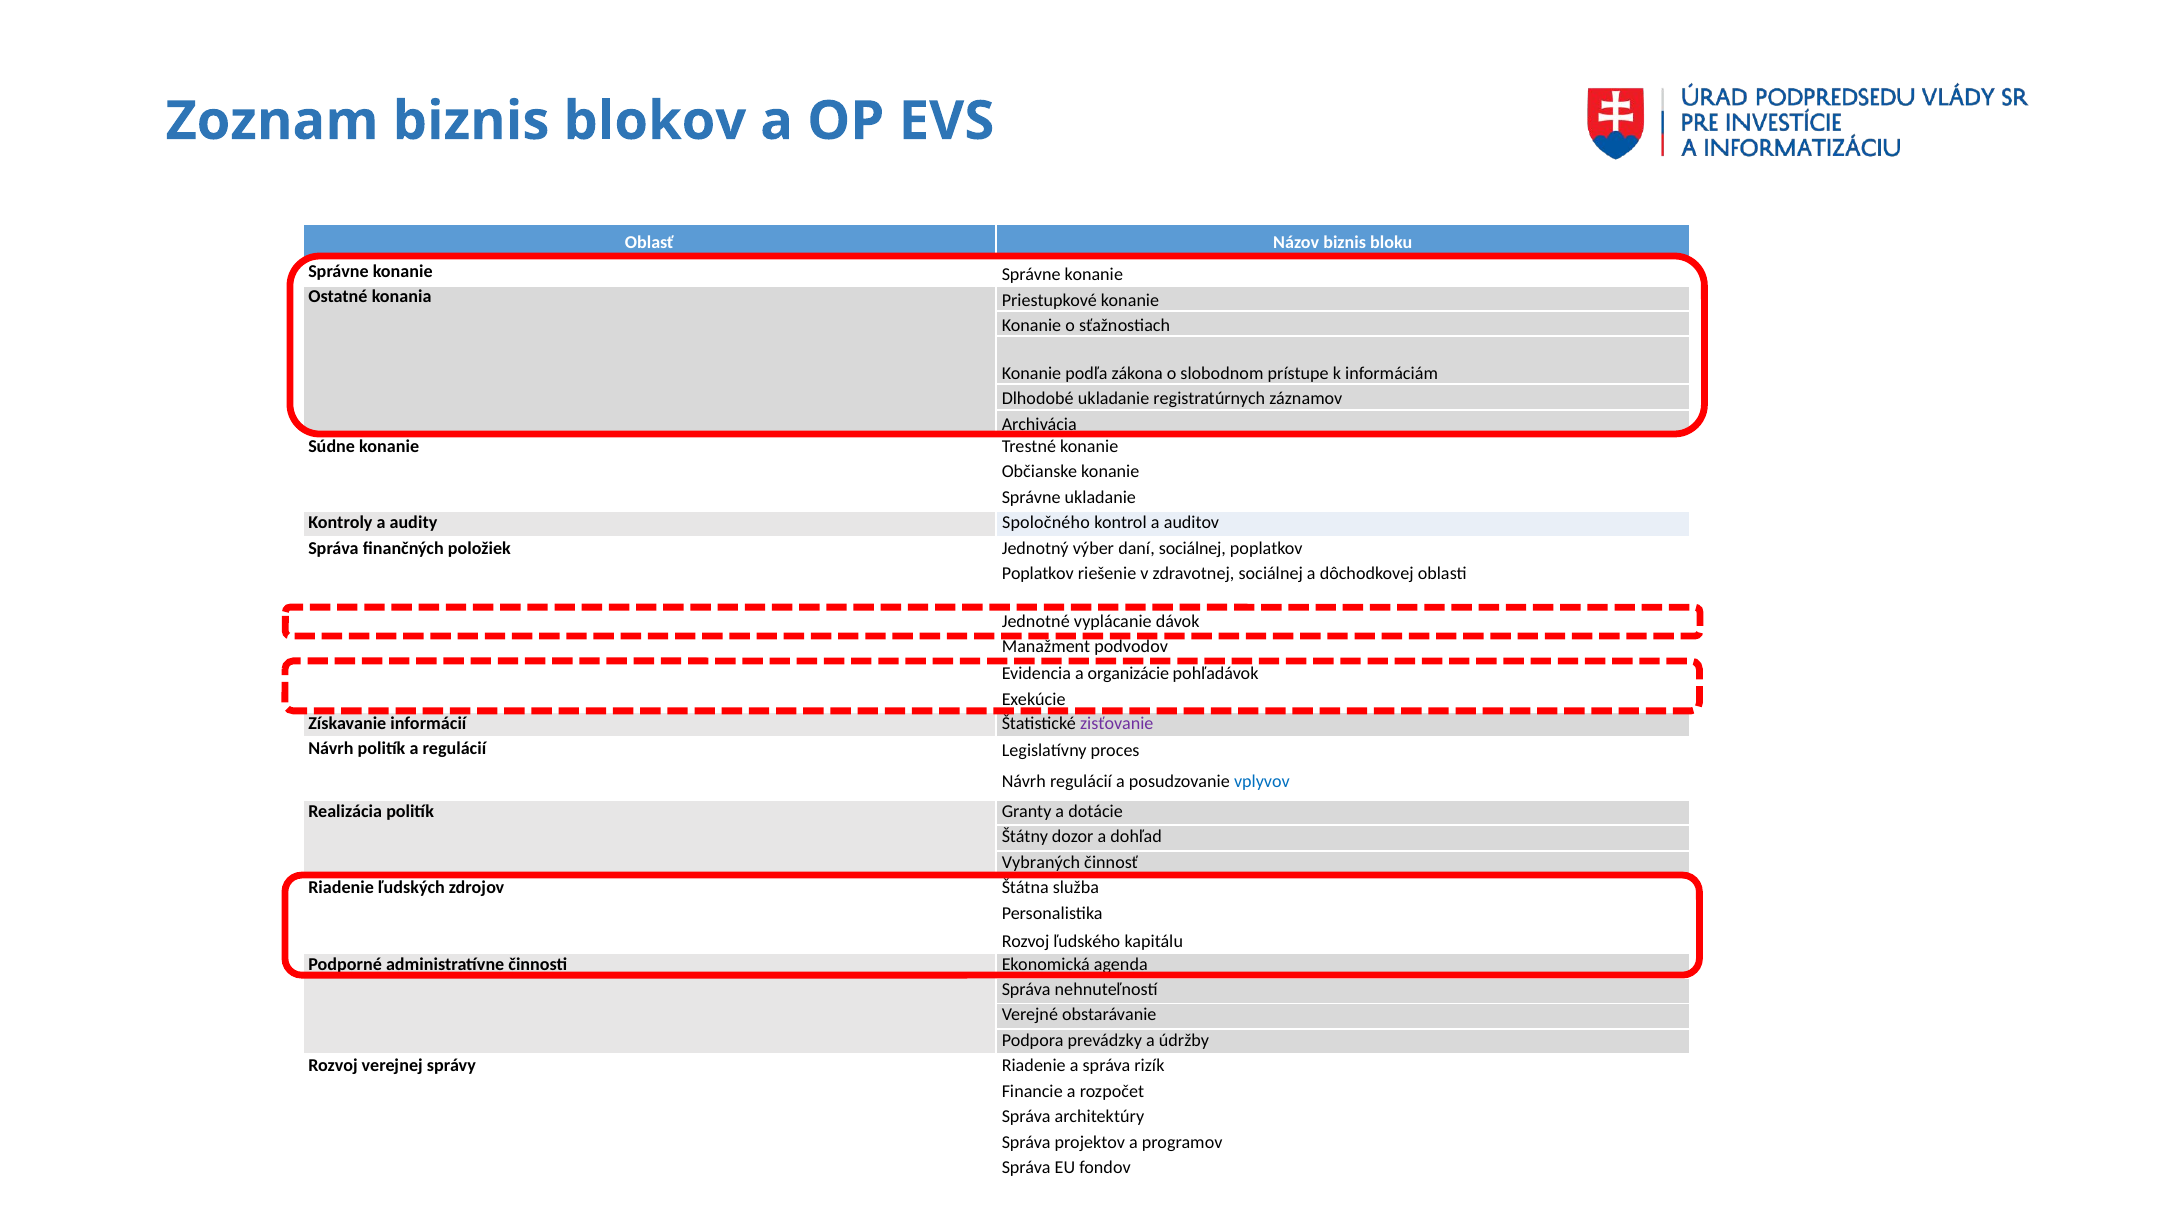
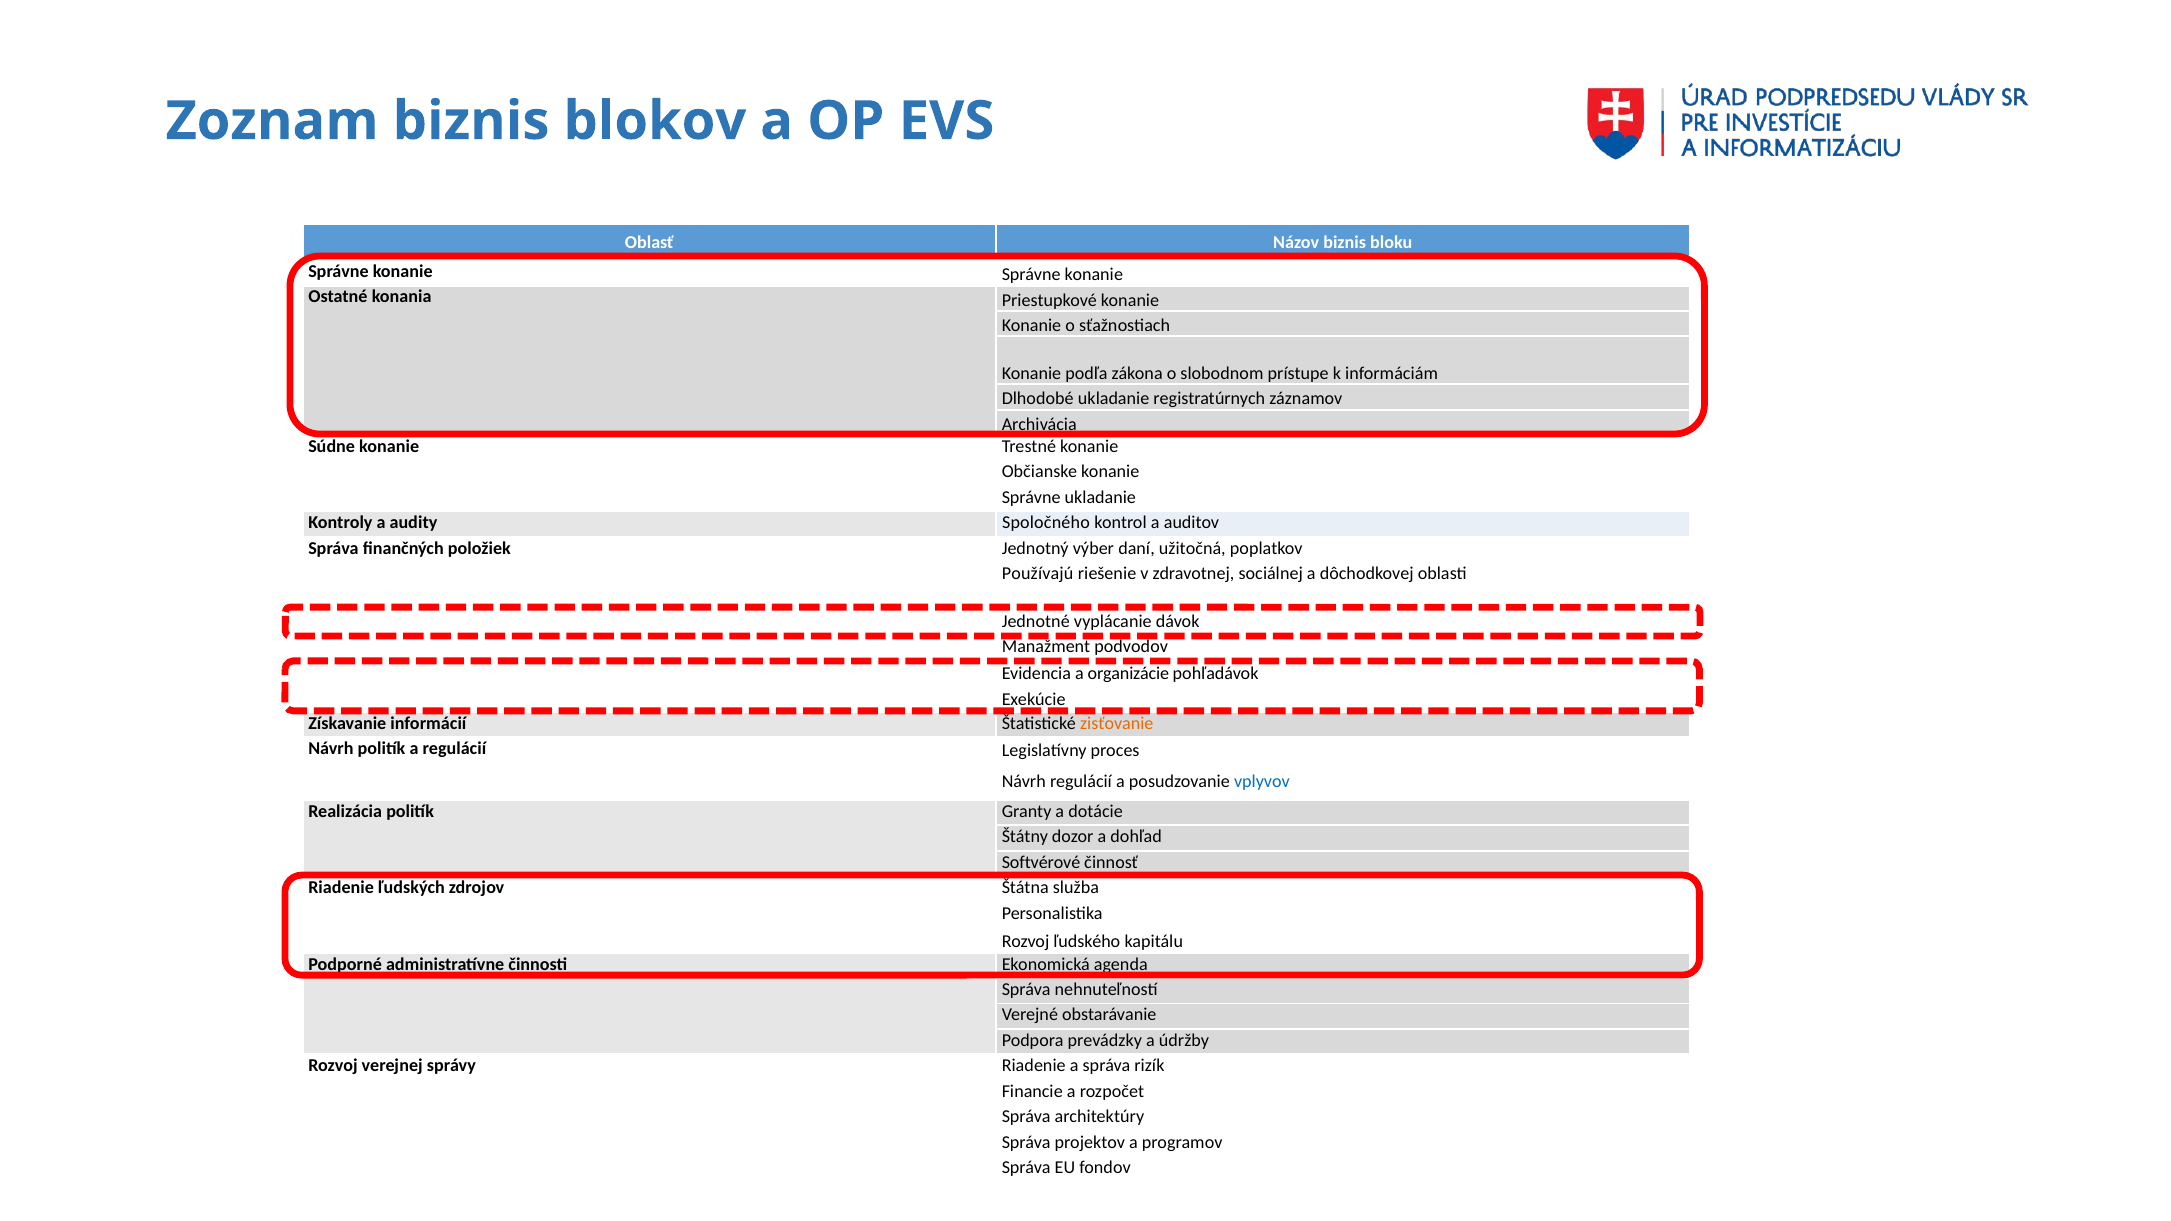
daní sociálnej: sociálnej -> užitočná (1192, 548)
Poplatkov: Poplatkov -> Používajú (1038, 574)
zisťovanie colour: purple -> orange (1117, 723)
Vybraných: Vybraných -> Softvérové (1041, 862)
